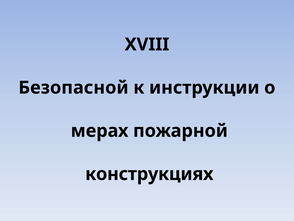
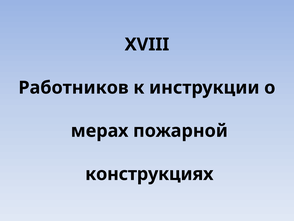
Безопасной: Безопасной -> Работников (74, 87)
